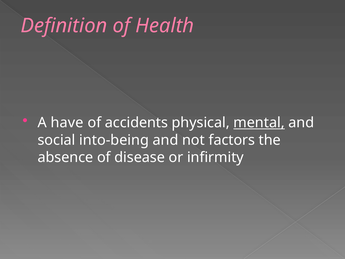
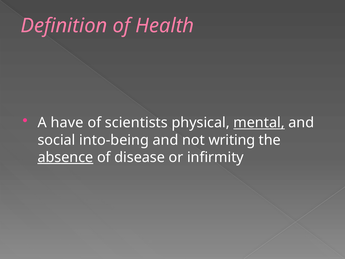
accidents: accidents -> scientists (136, 123)
factors: factors -> writing (232, 140)
absence underline: none -> present (65, 157)
